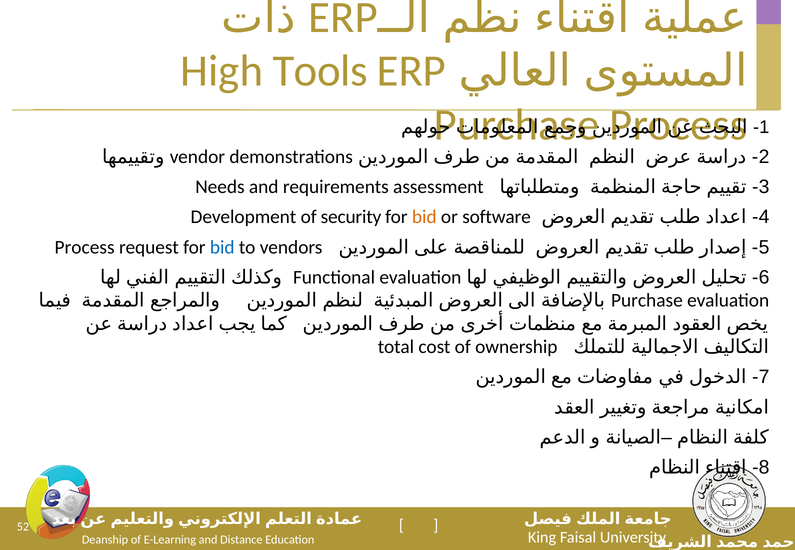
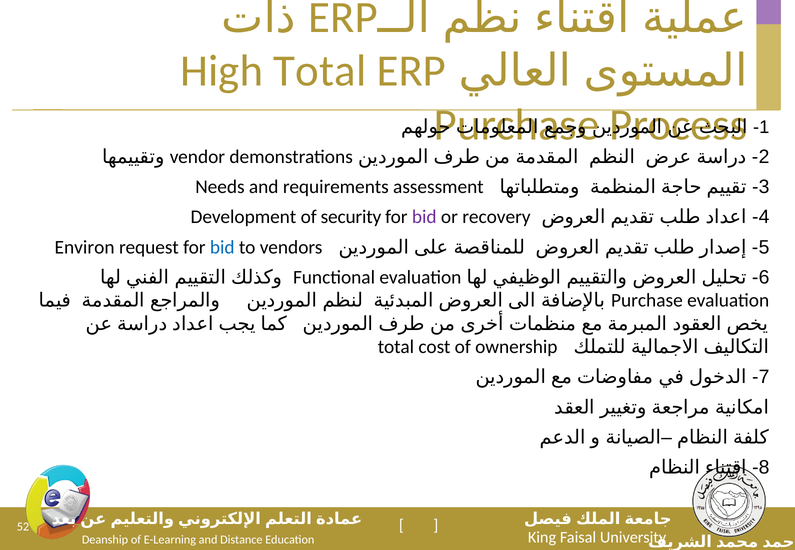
High Tools: Tools -> Total (320, 71)
bid colour: orange -> purple (424, 217)
software: software -> recovery (496, 217)
Process: Process -> Environ (85, 247)
